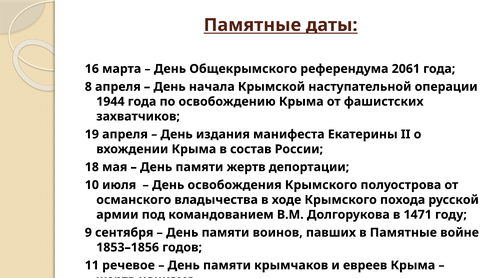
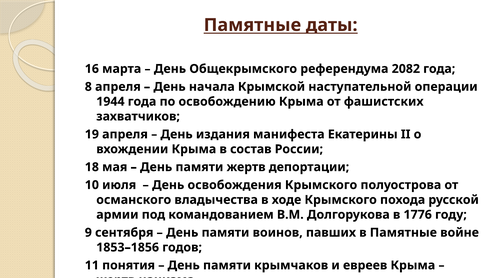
2061: 2061 -> 2082 (406, 69)
1471: 1471 -> 1776 (418, 215)
речевое: речевое -> понятия (129, 266)
